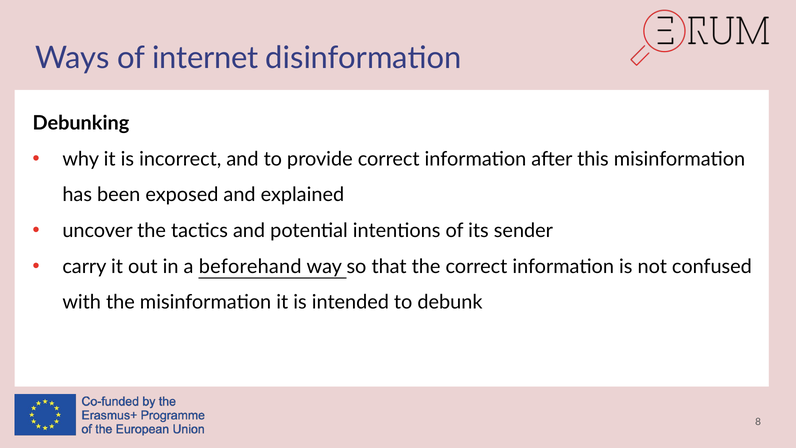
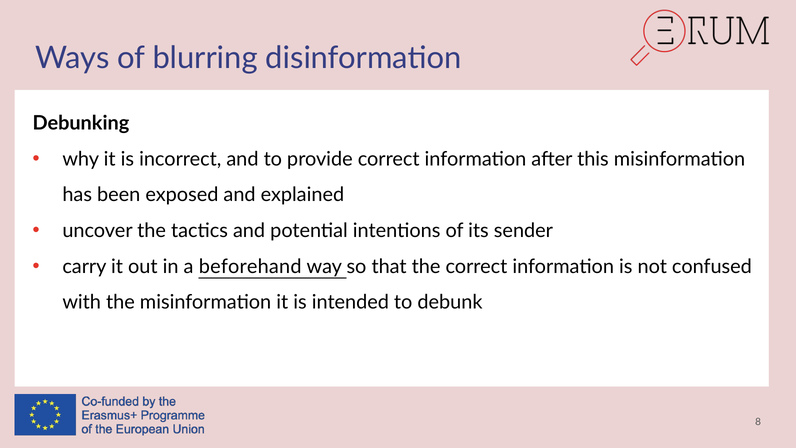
internet: internet -> blurring (205, 58)
